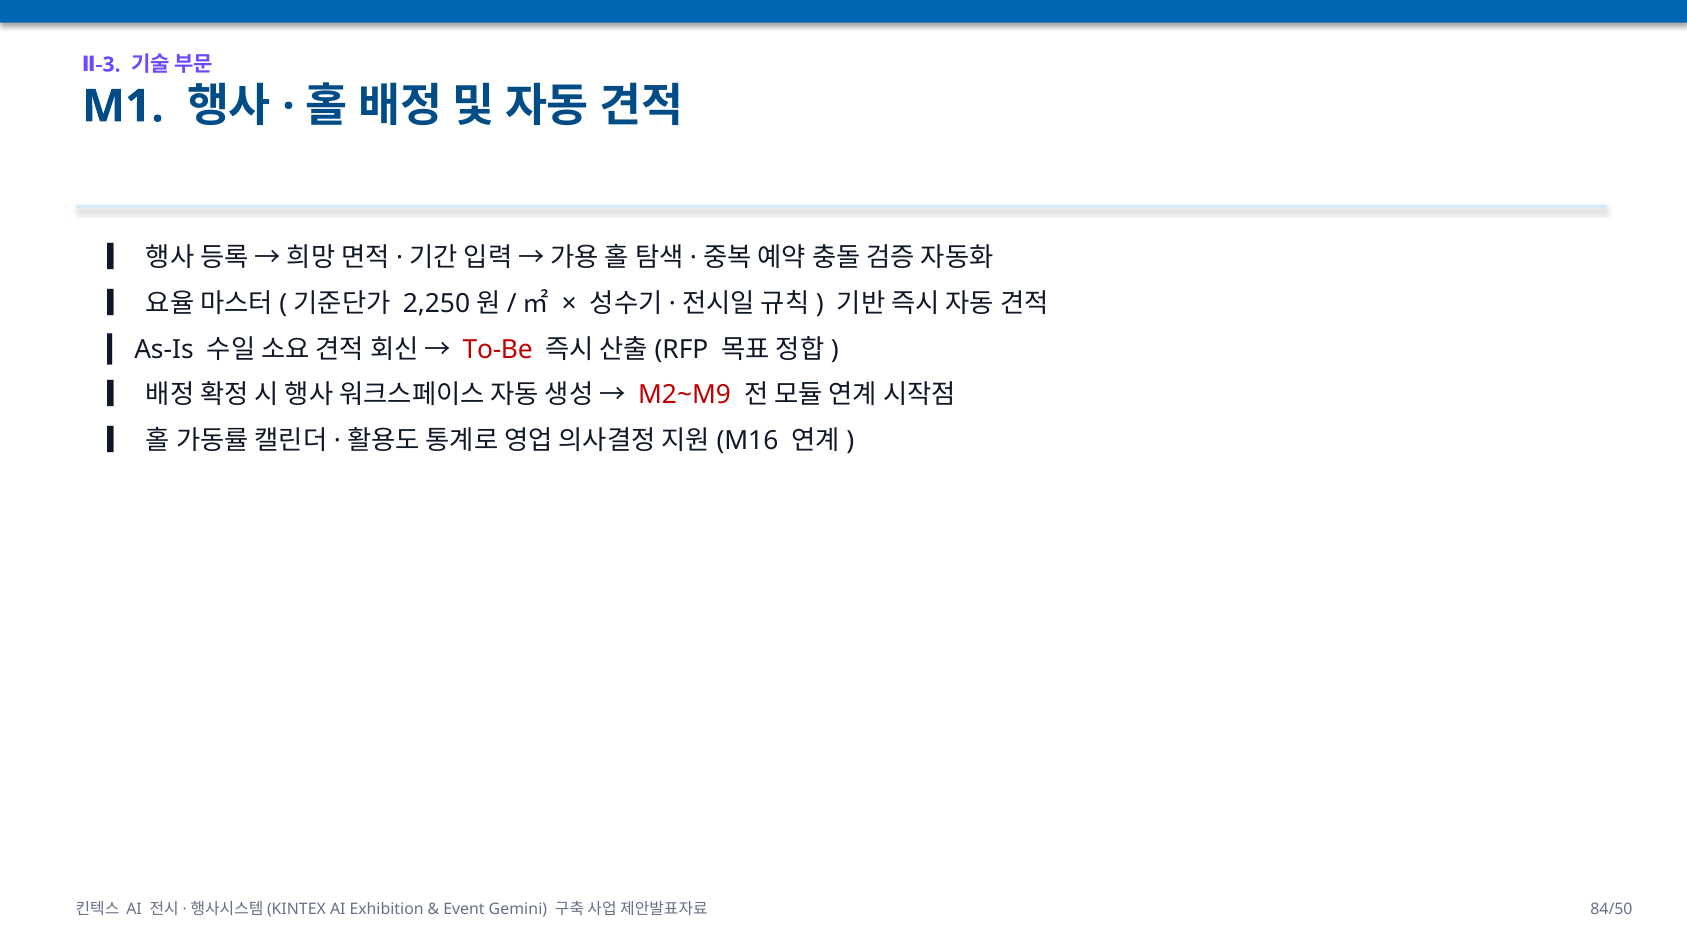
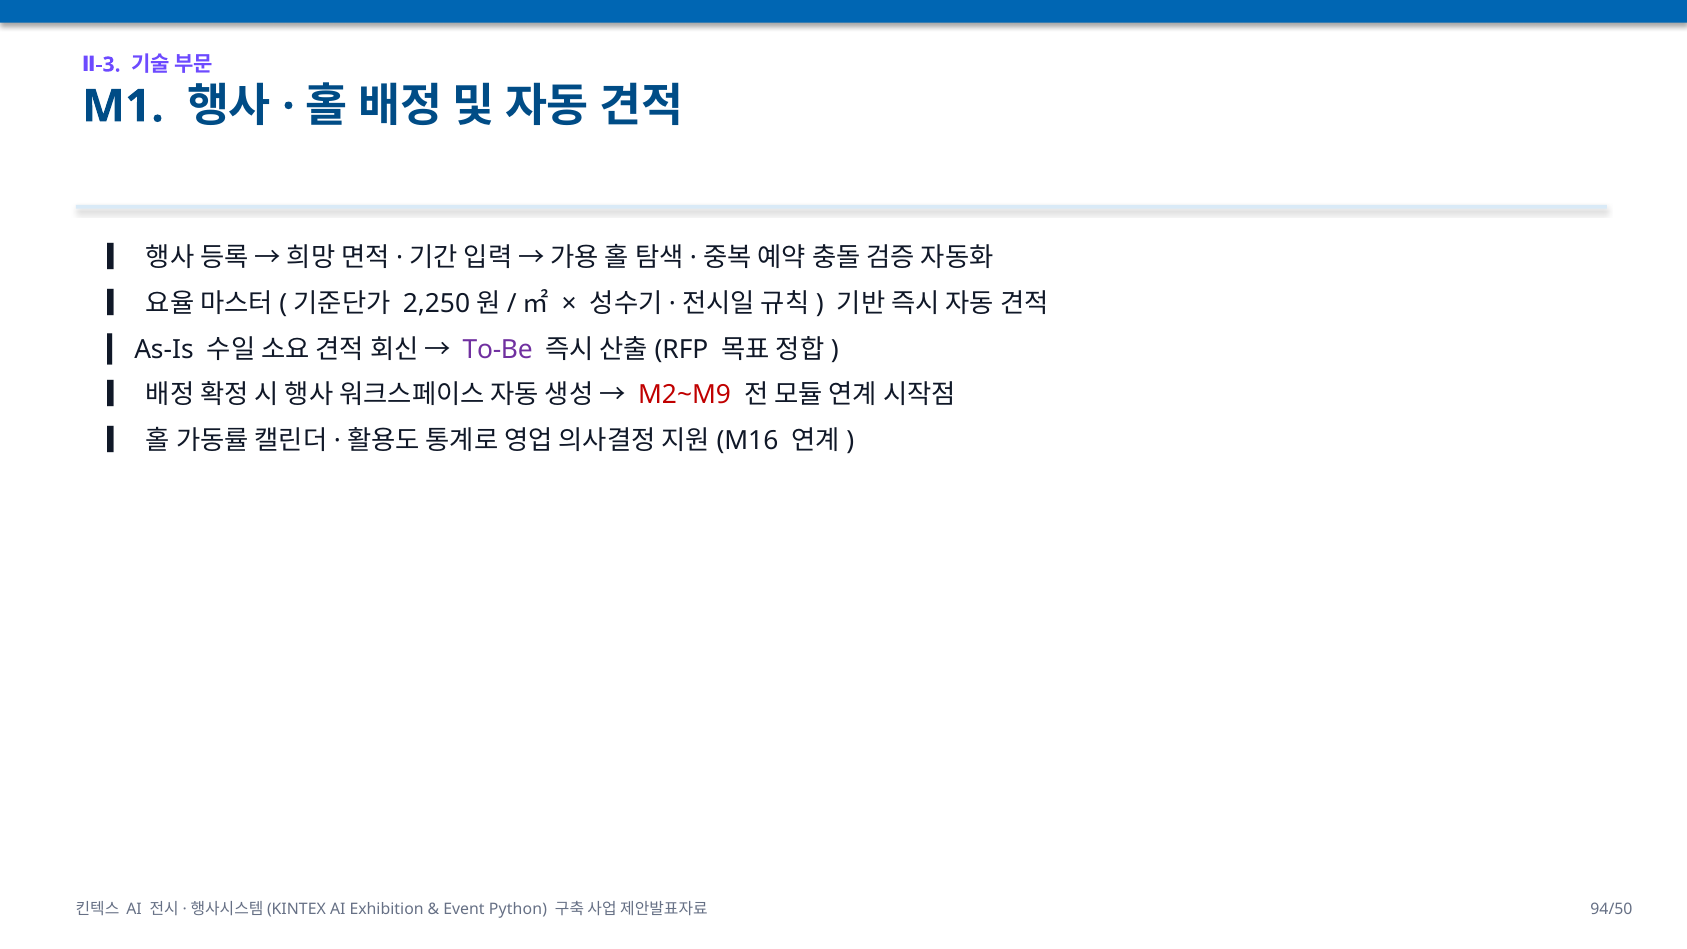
To-Be colour: red -> purple (498, 349)
Gemini: Gemini -> Python (518, 909)
84/50: 84/50 -> 94/50 (1611, 909)
